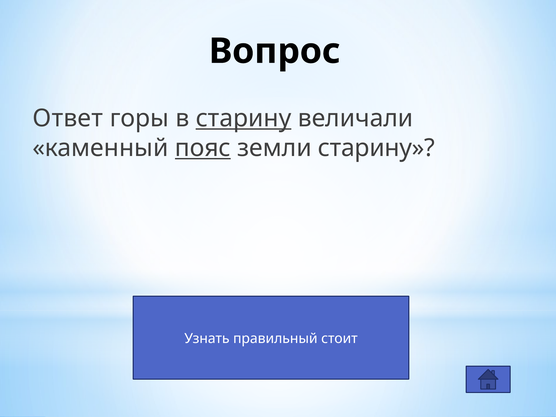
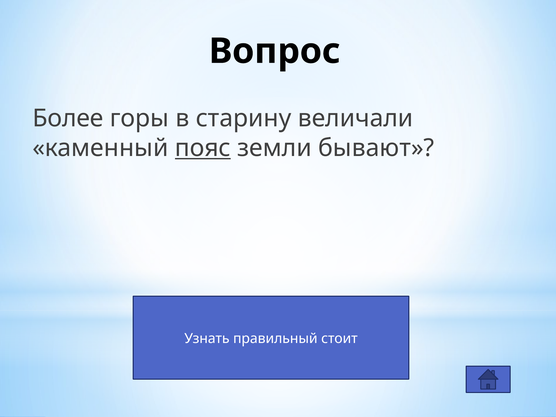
Ответ: Ответ -> Более (68, 118)
старину underline: present -> none (244, 118)
земли старину: старину -> бывают (376, 148)
